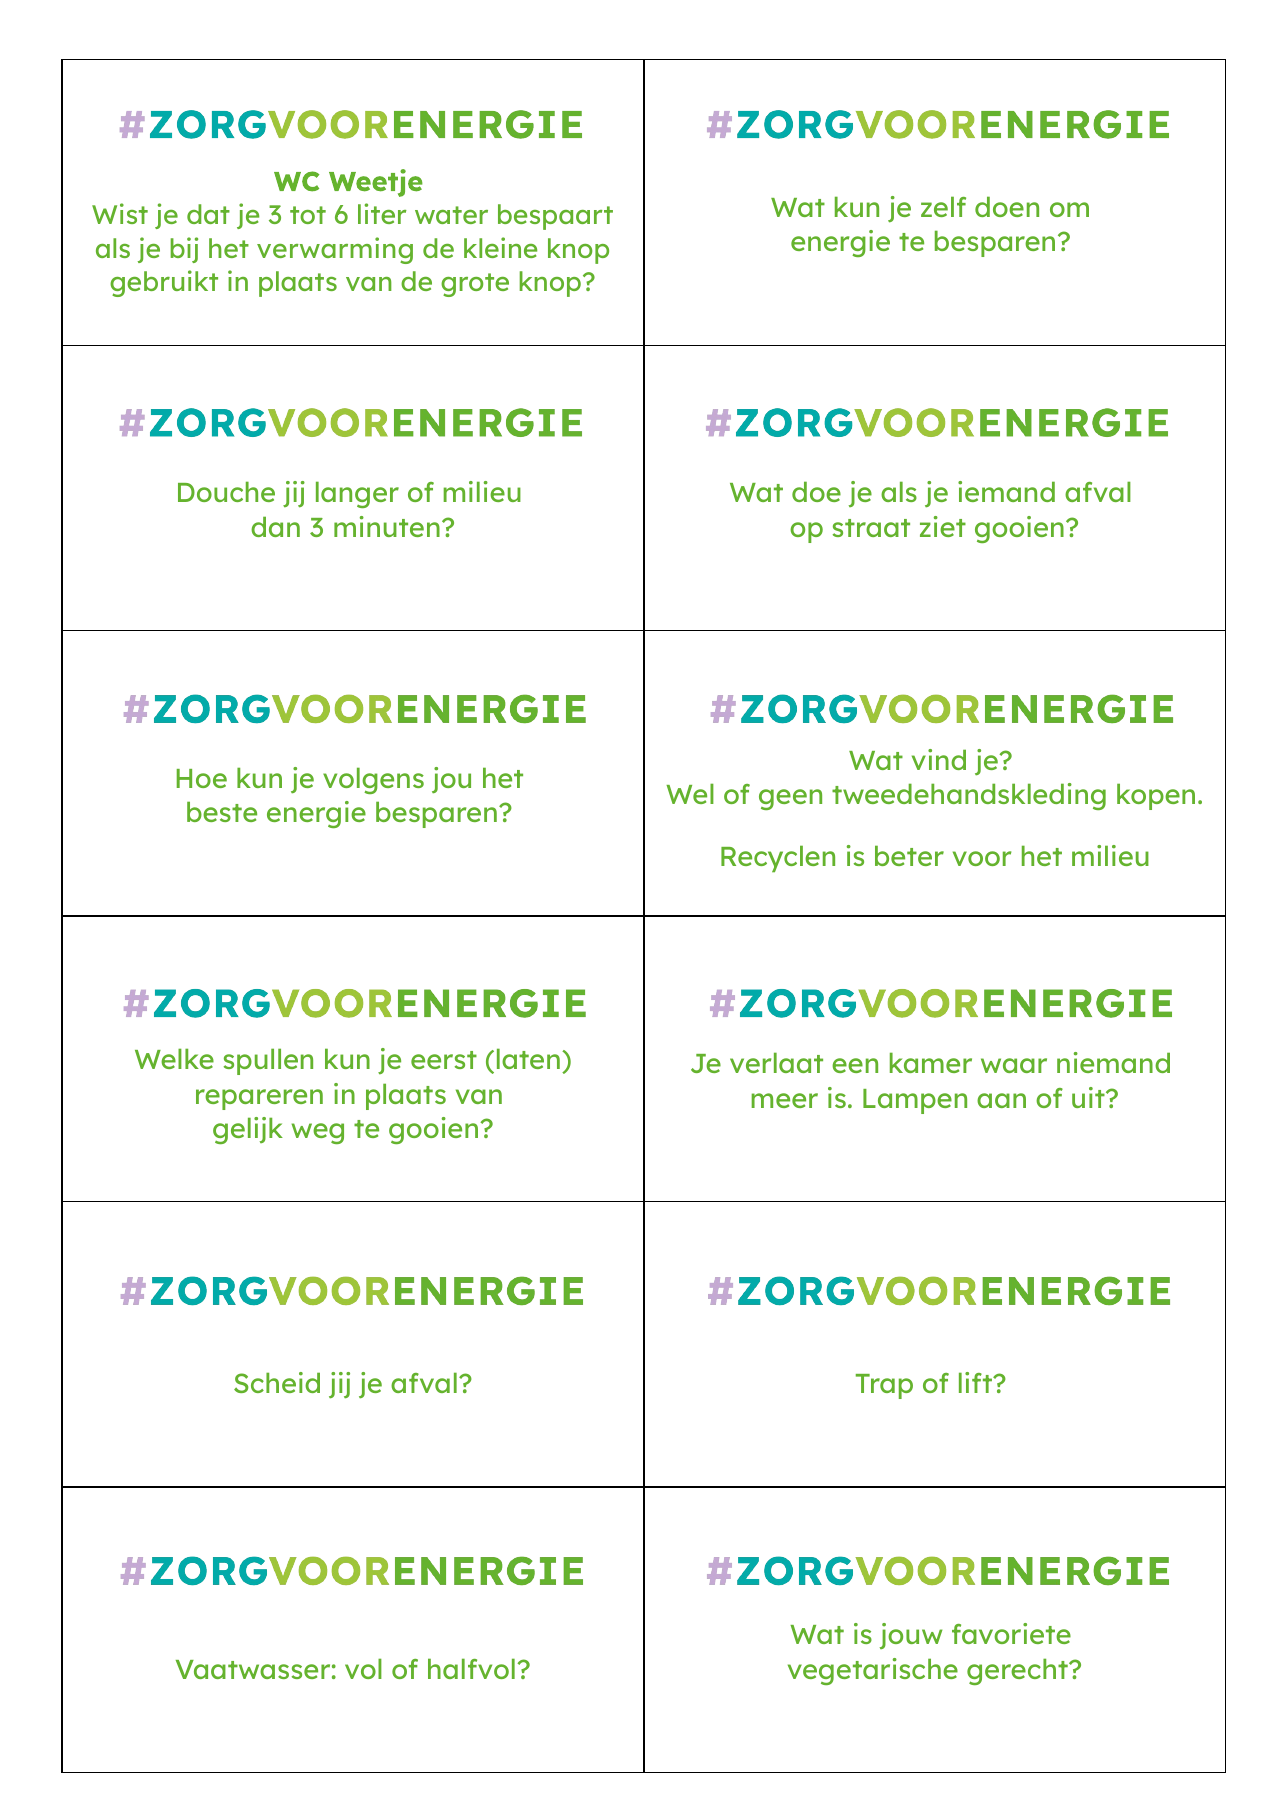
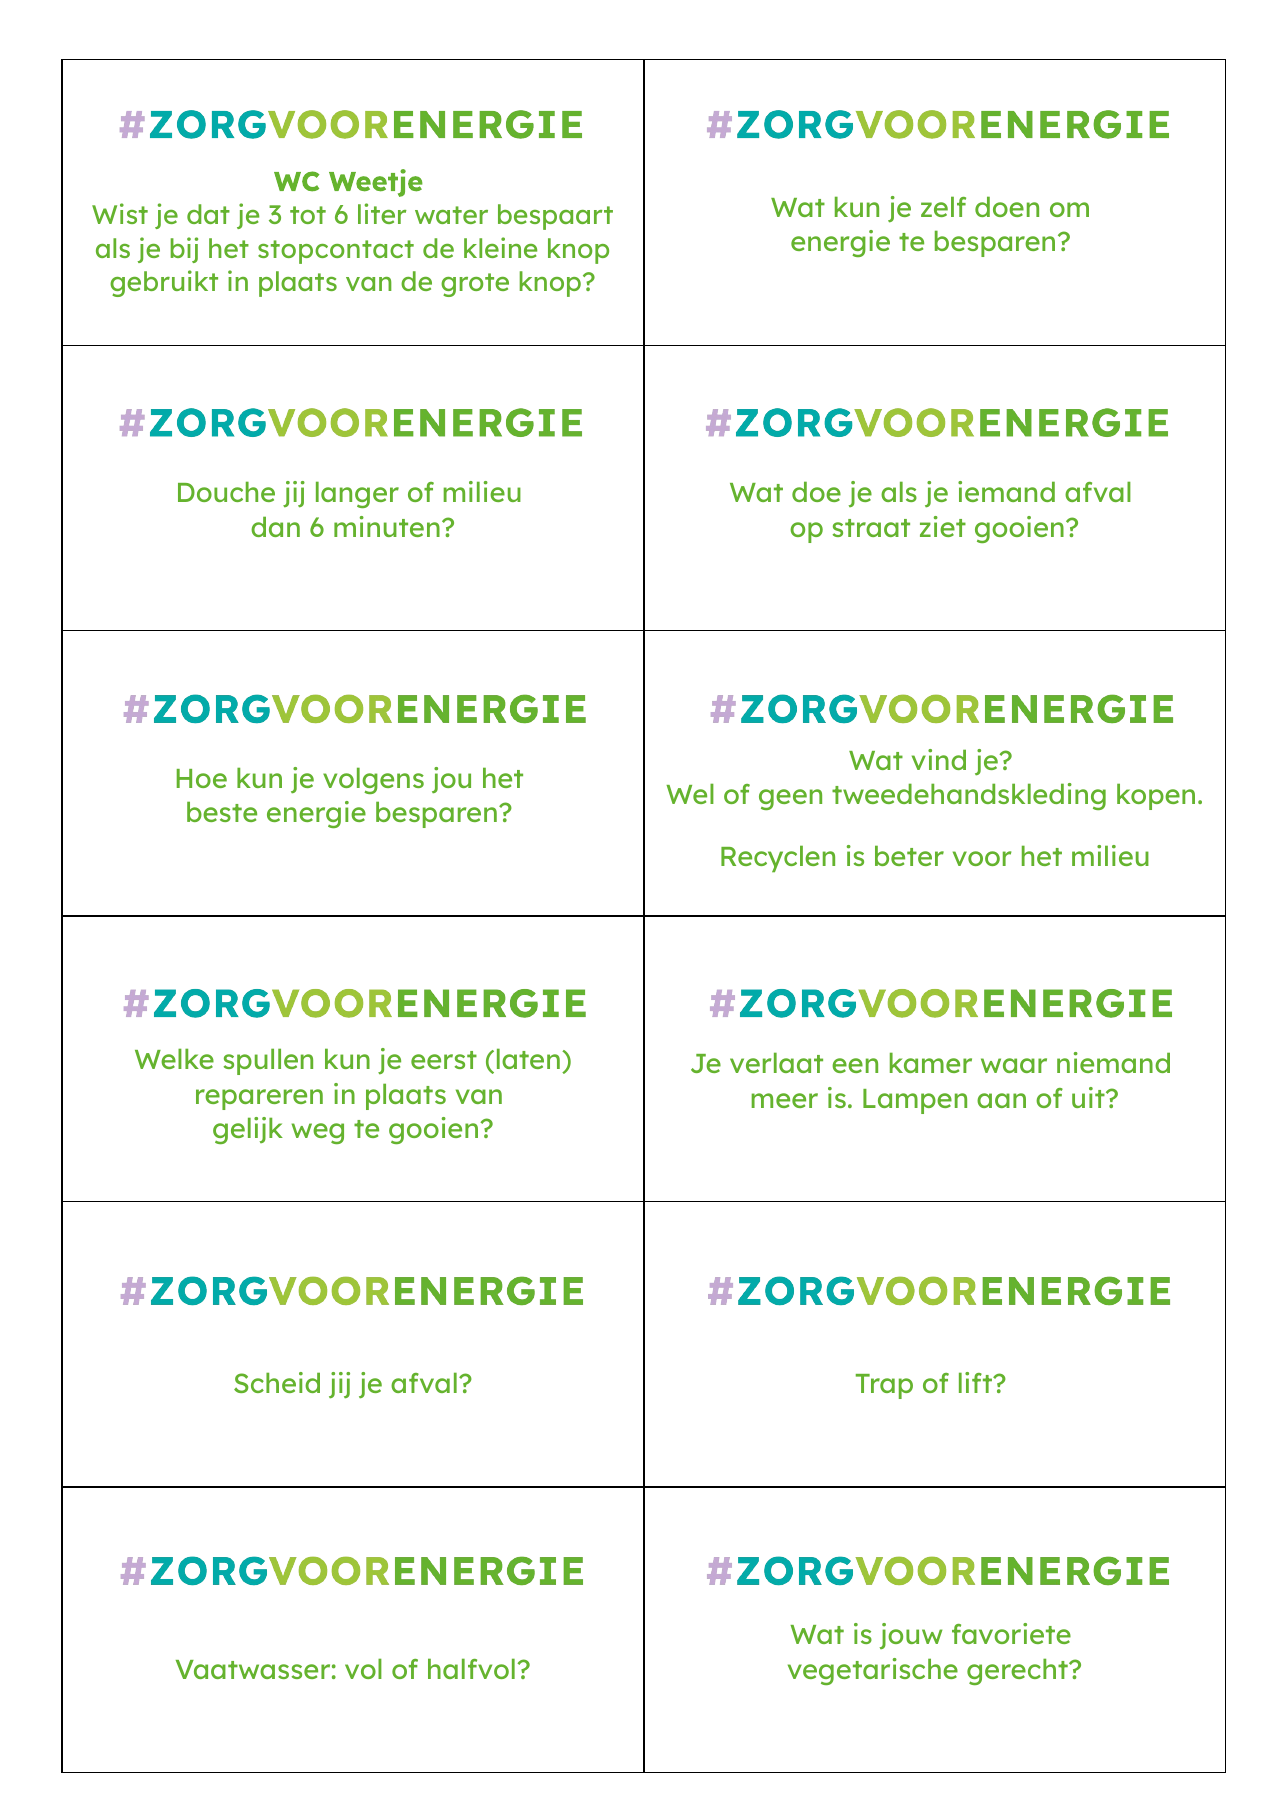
verwarming: verwarming -> stopcontact (336, 250)
dan 3: 3 -> 6 (317, 528)
